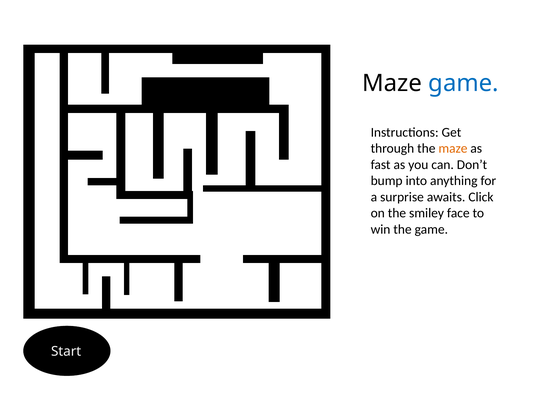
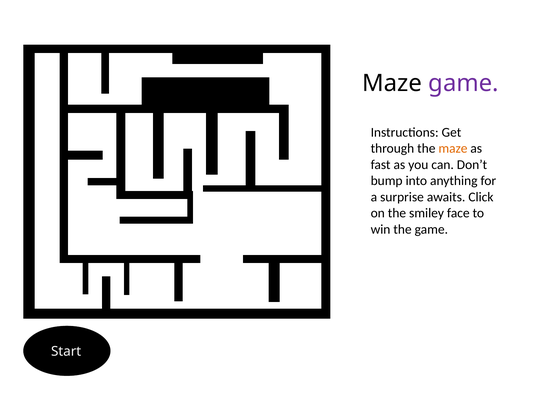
game colour: blue -> purple (464, 83)
